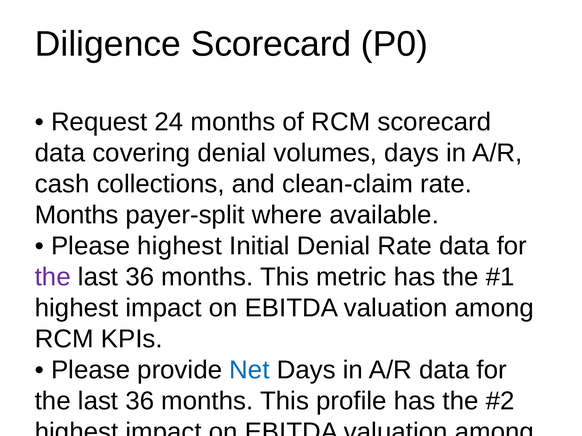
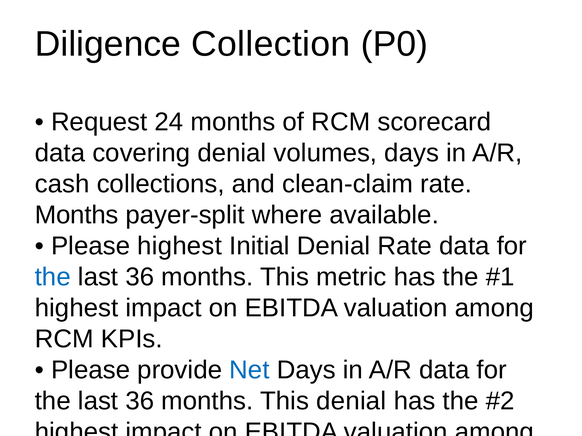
Diligence Scorecard: Scorecard -> Collection (271, 44)
the colour: purple -> blue (53, 277)
This profile: profile -> denial (351, 401)
